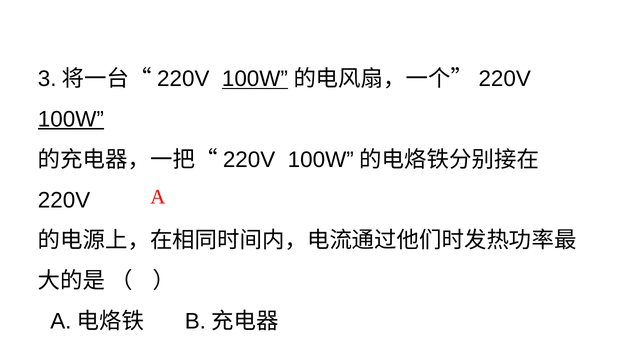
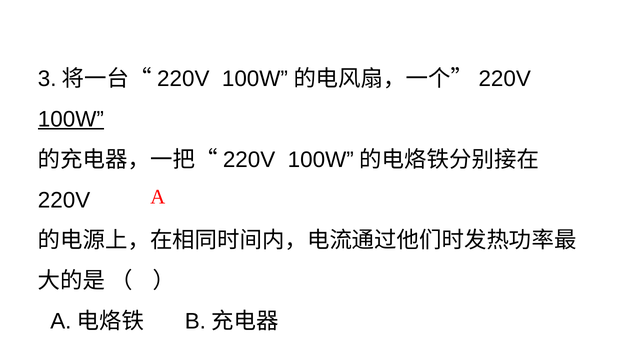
100W underline: present -> none (255, 79)
